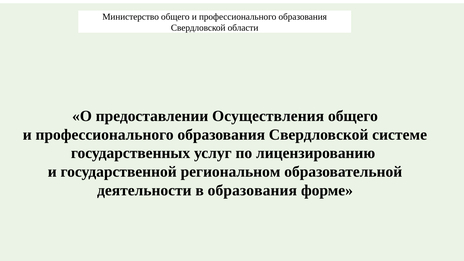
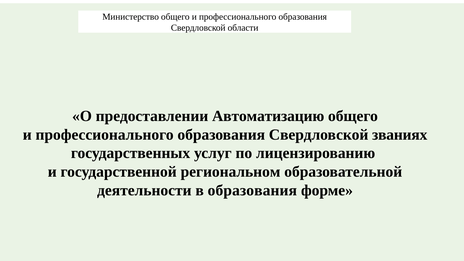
Осуществления: Осуществления -> Автоматизацию (268, 116)
системе: системе -> званиях (400, 135)
